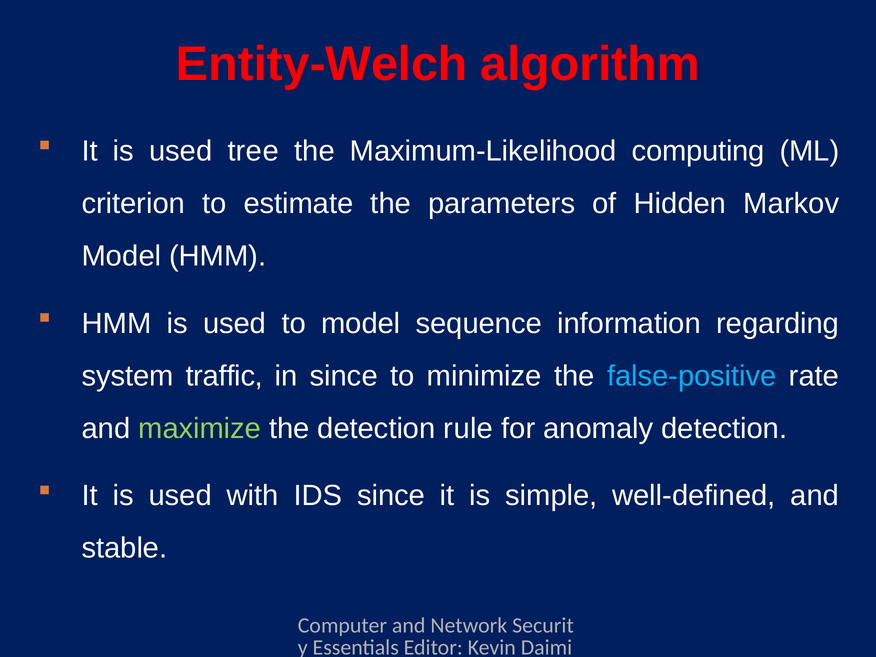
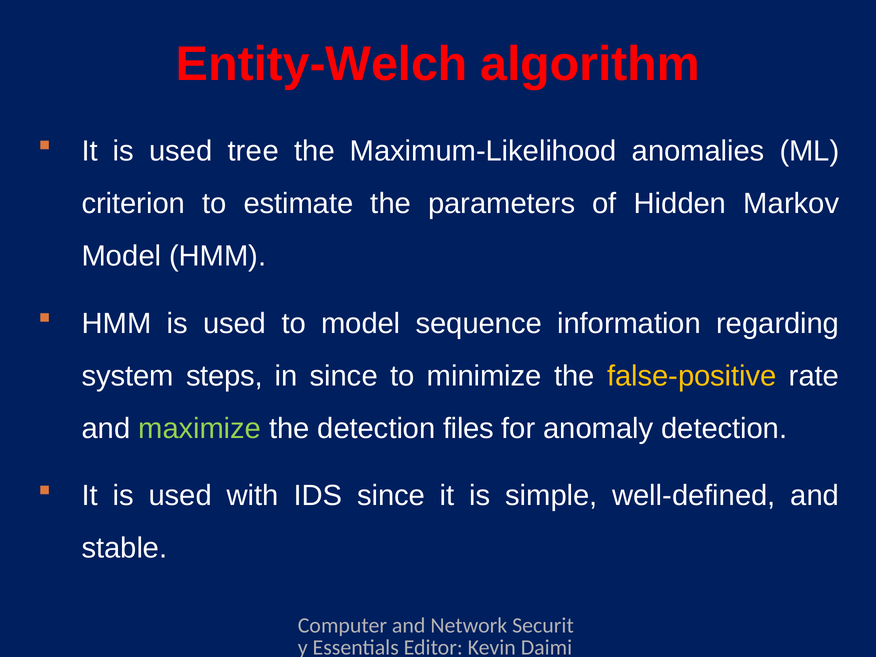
computing: computing -> anomalies (698, 151)
traffic: traffic -> steps (224, 376)
false-positive colour: light blue -> yellow (692, 376)
rule: rule -> files (469, 428)
